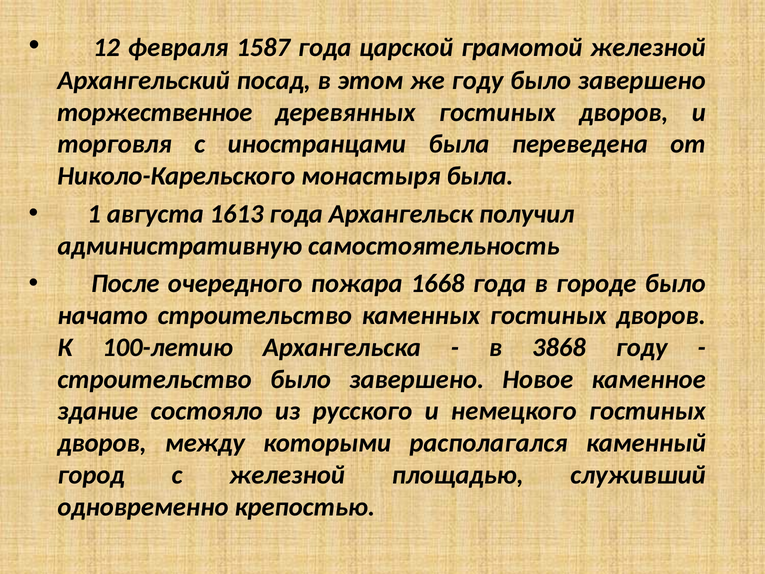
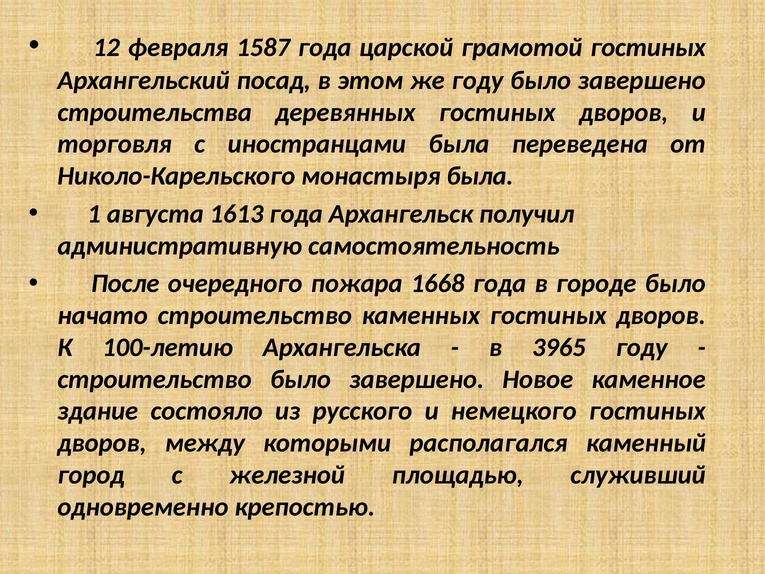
грамотой железной: железной -> гостиных (648, 48)
торжественное: торжественное -> строительства (155, 112)
3868: 3868 -> 3965 (559, 347)
